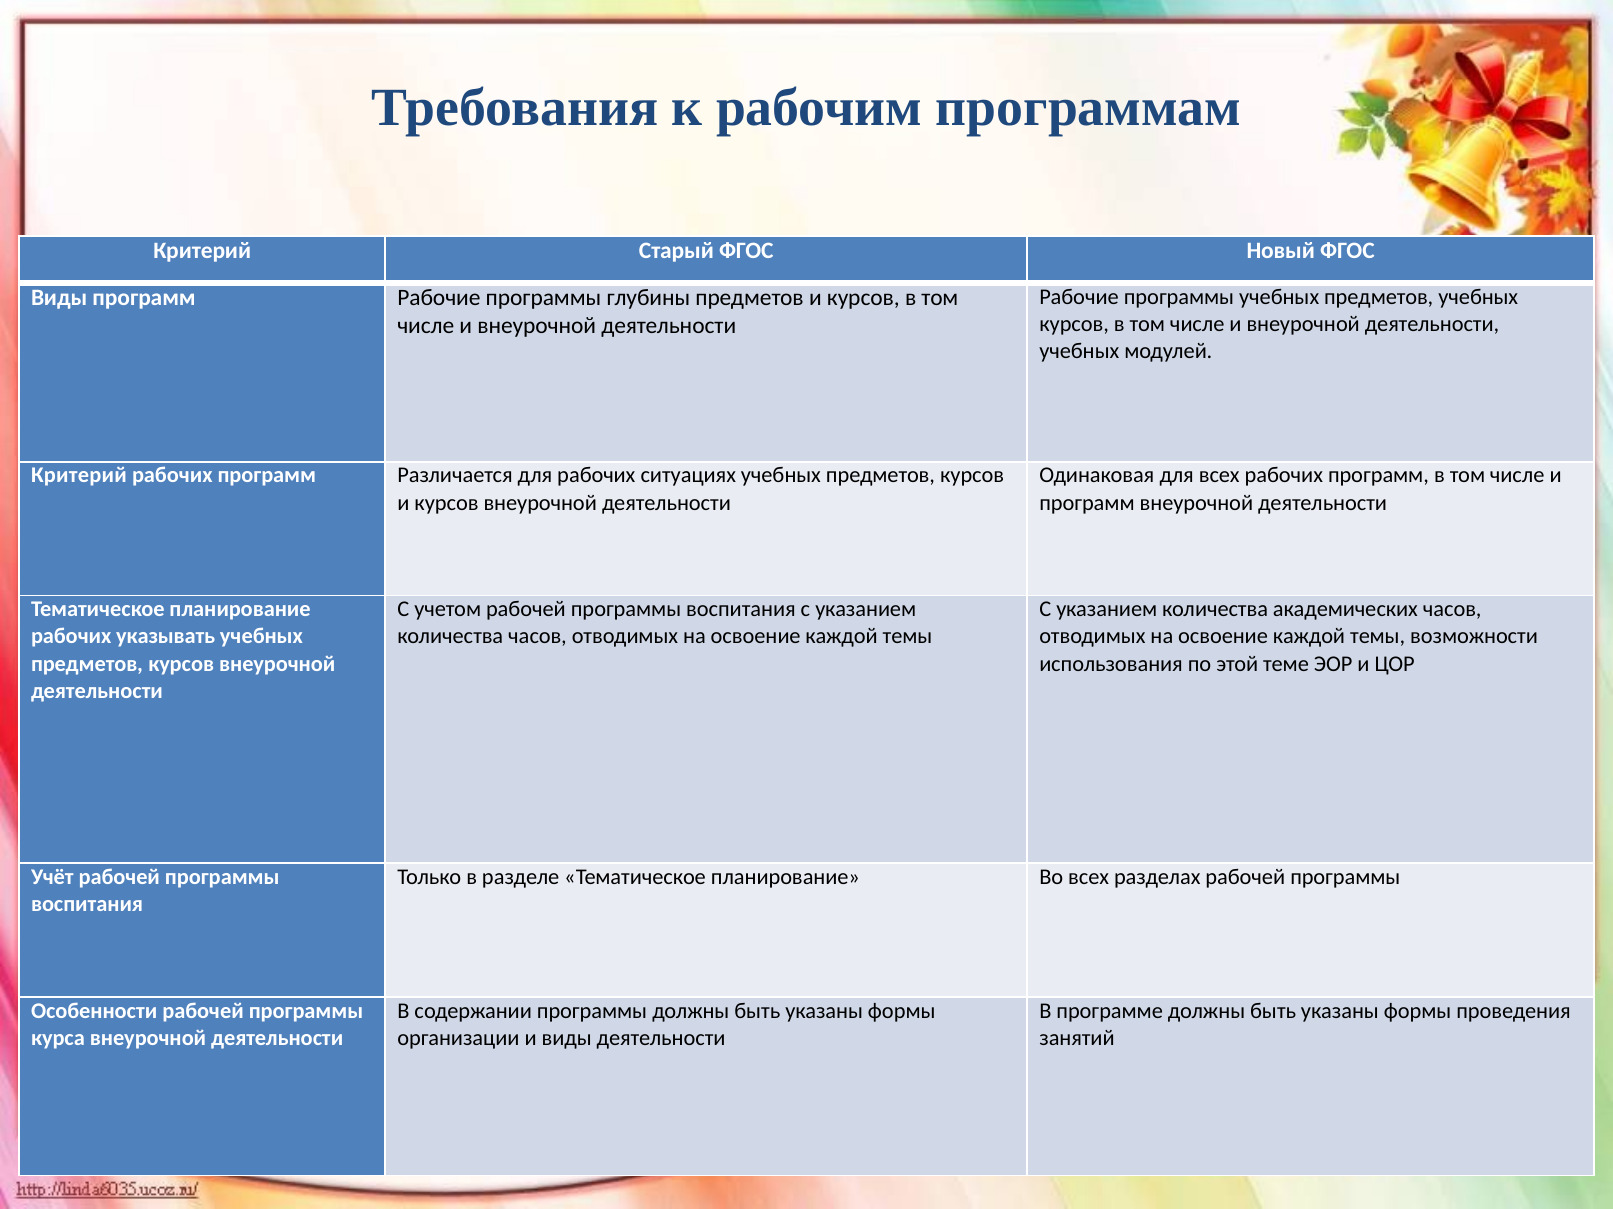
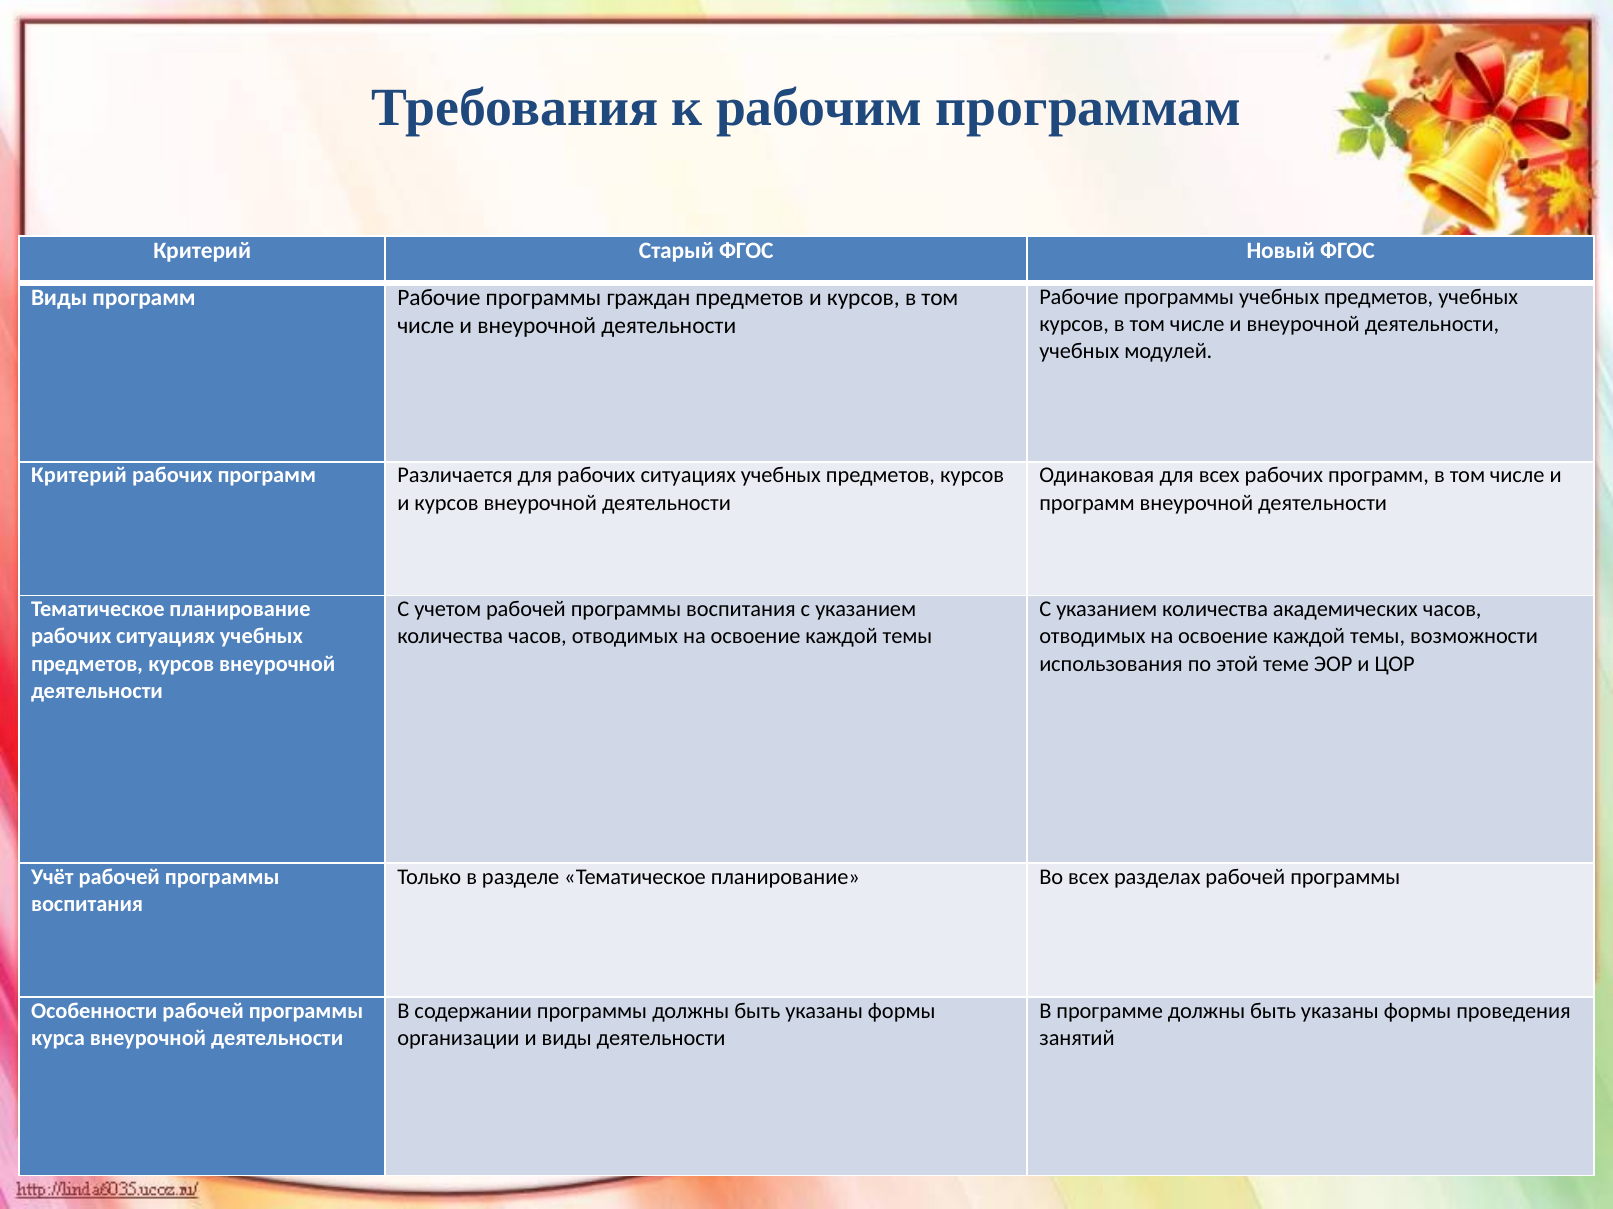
глубины: глубины -> граждан (648, 298)
указывать: указывать -> ситуациях (166, 637)
